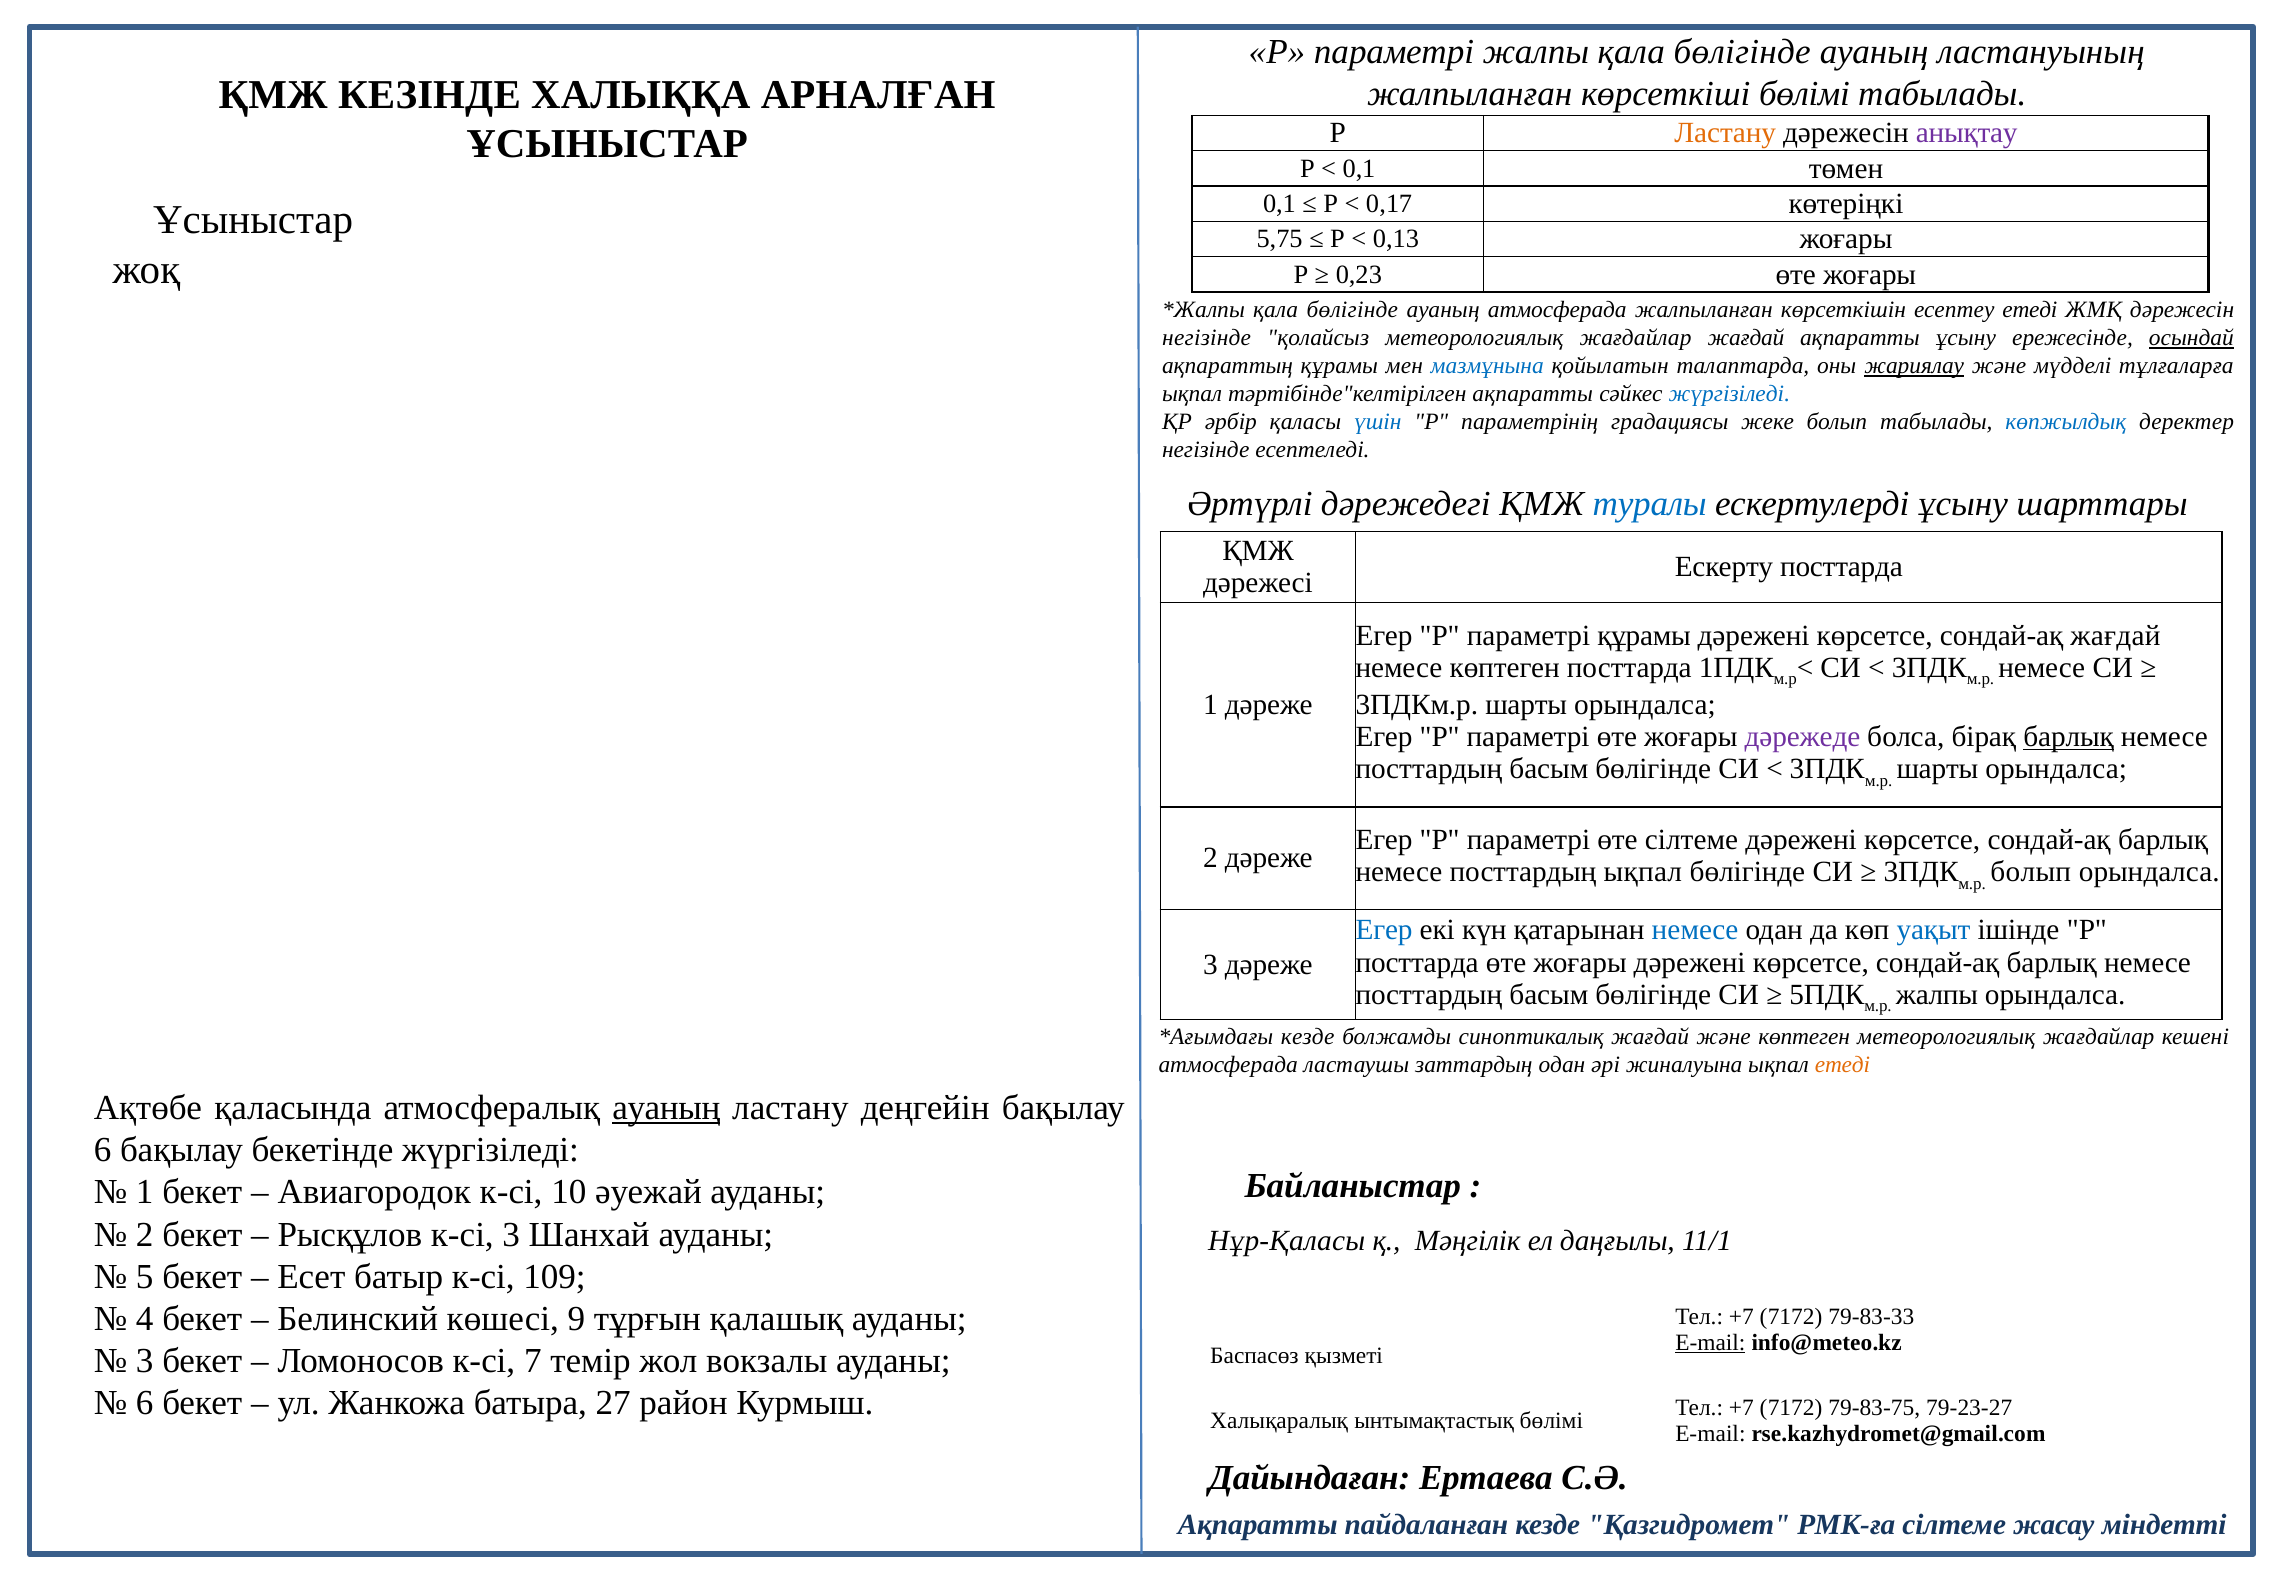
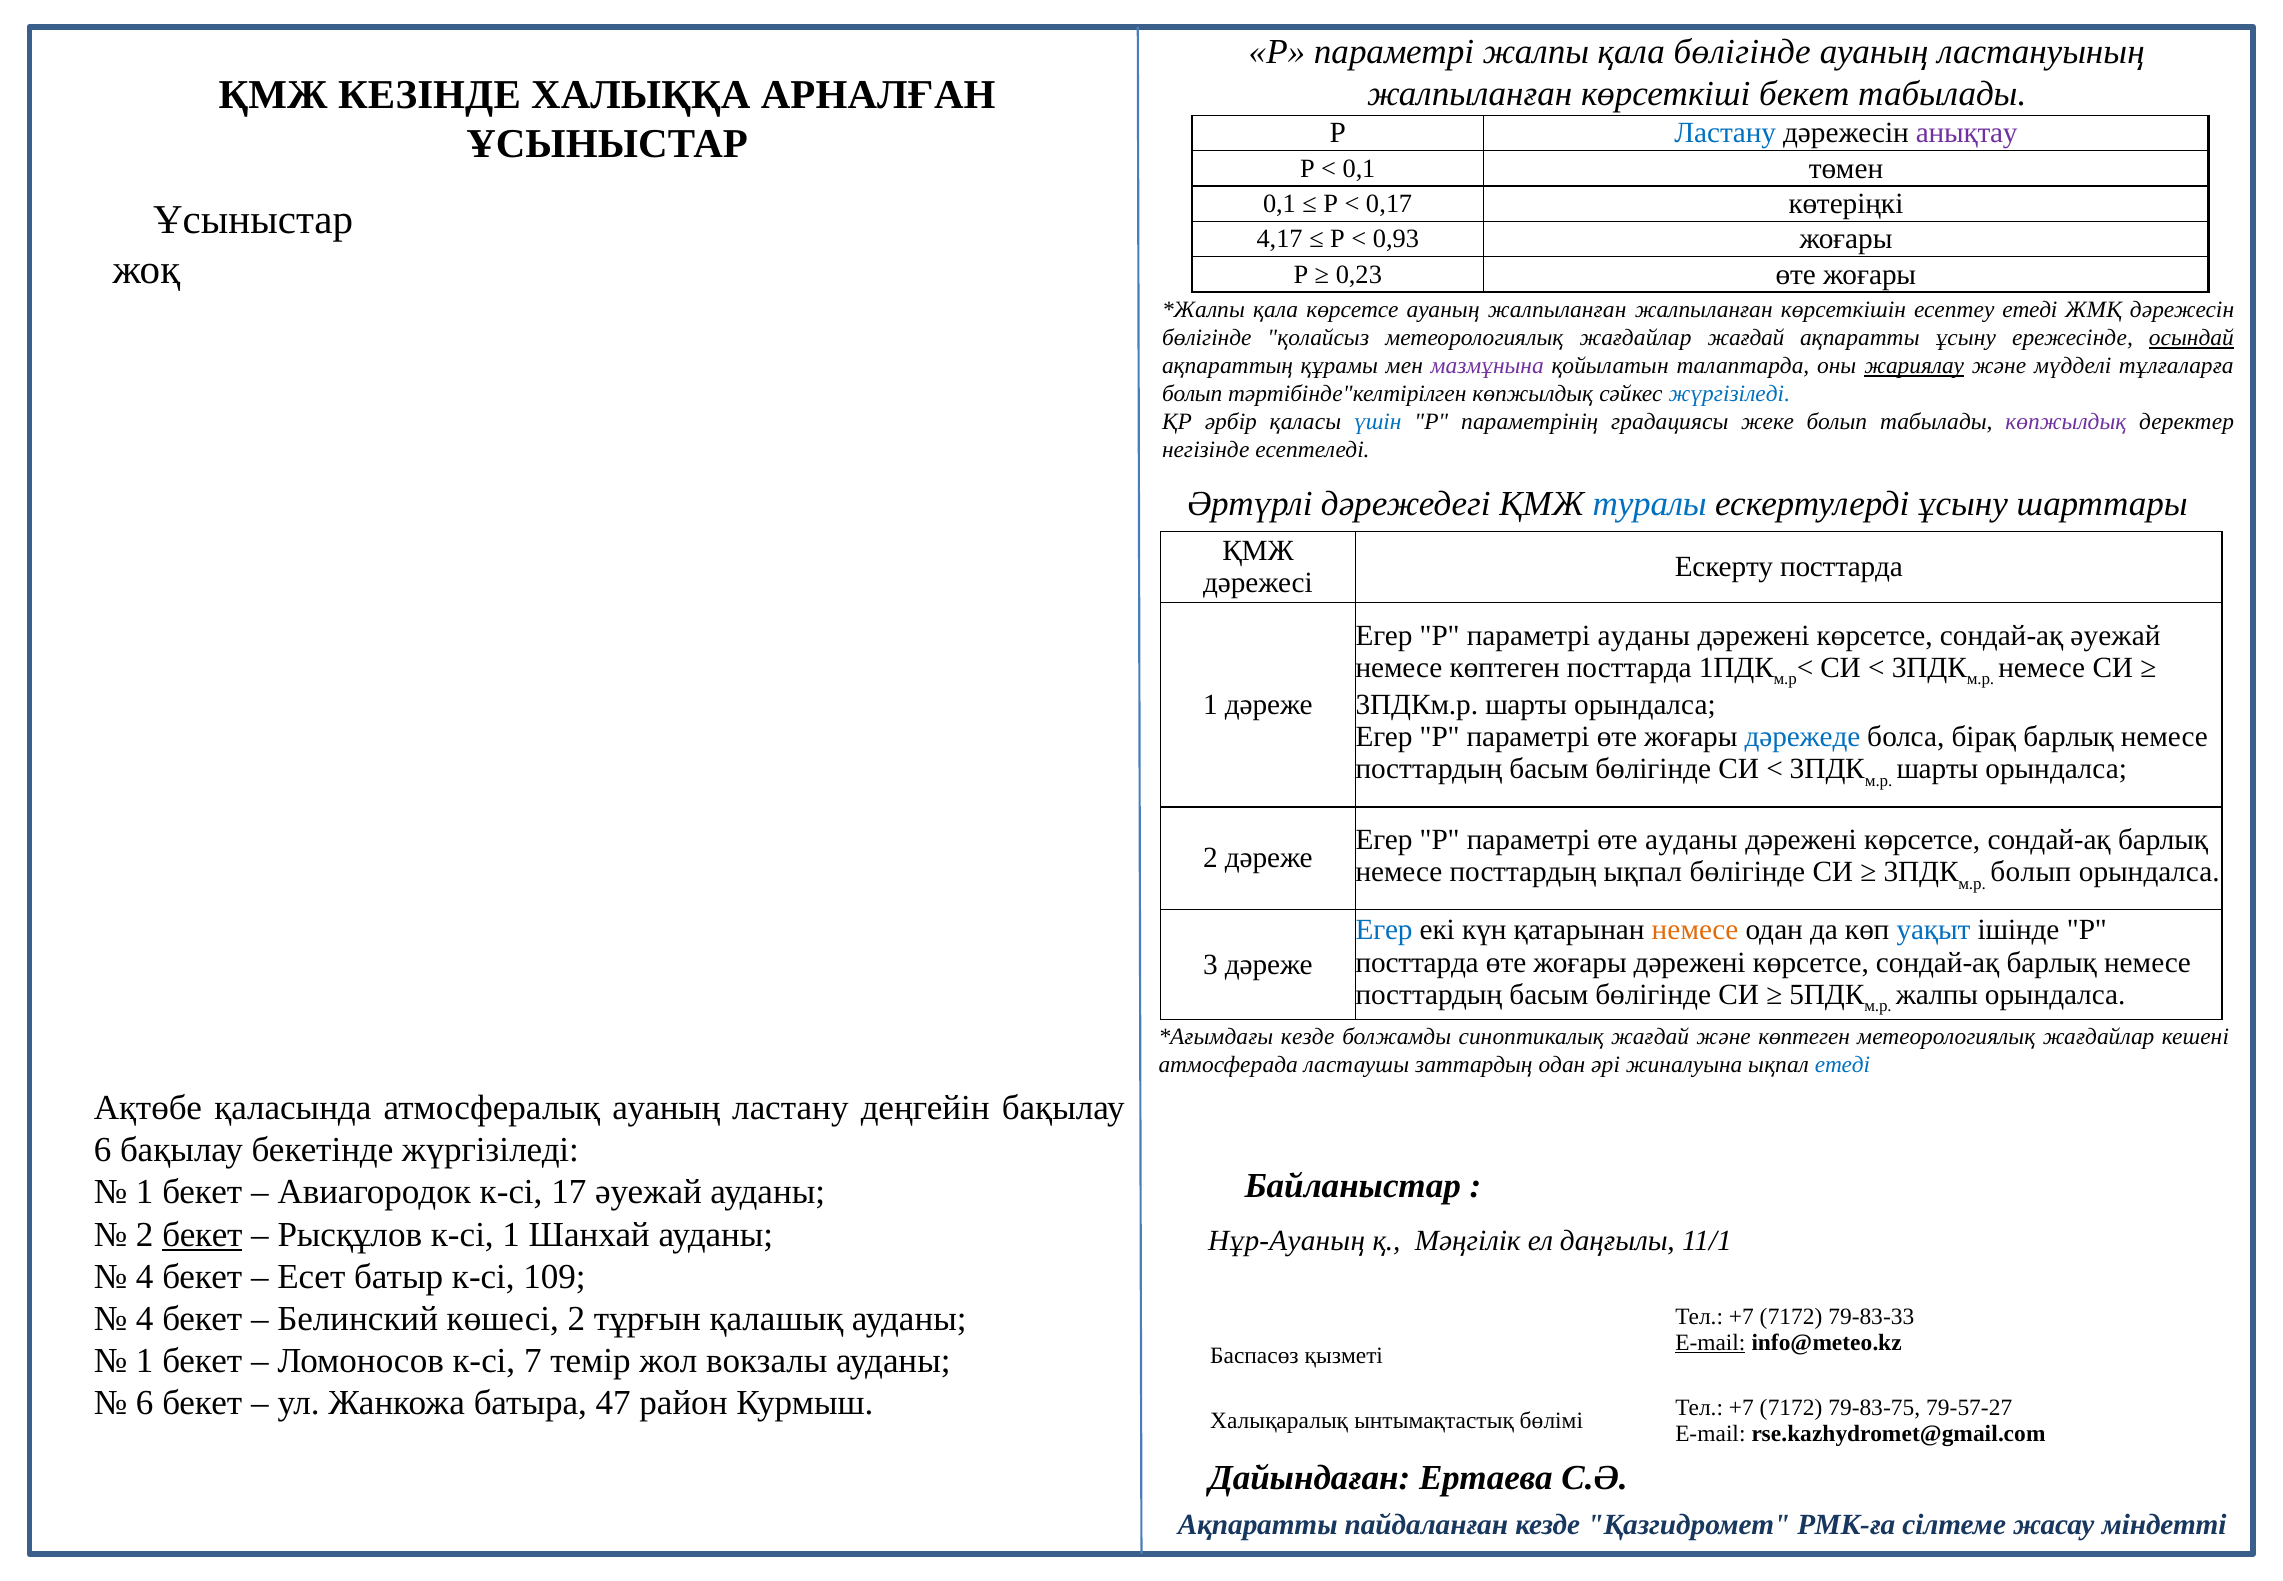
көрсеткіші бөлімі: бөлімі -> бекет (1804, 94)
Ластану colour: orange -> blue (1725, 133)
5,75: 5,75 -> 4,17 (1280, 239)
0,13: 0,13 -> 0,93 (1396, 239)
бөлігінде: бөлігінде -> көрсетсе (1352, 310)
ауаның атмосферада: атмосферада -> жалпыланған (1557, 310)
негізінде: негізінде -> бөлігінде (1207, 338)
мазмұнына colour: blue -> purple (1487, 366)
ықпал: ықпал -> болып (1192, 394)
тәртібінде"келтірілген ақпаратты: ақпаратты -> көпжылдық (1533, 394)
көпжылдық colour: blue -> purple (2066, 422)
параметрі құрамы: құрамы -> ауданы (1644, 635)
сондай-ақ жағдай: жағдай -> әуежай (2116, 635)
дәрежеде colour: purple -> blue (1802, 737)
барлық underline: present -> none (2069, 737)
өте сілтеме: сілтеме -> ауданы (1691, 840)
немесе colour: blue -> orange (1695, 930)
етеді colour: orange -> blue (1842, 1065)
ауаның underline: present -> none (666, 1108)
10: 10 -> 17 (569, 1192)
бекет underline: none -> present (202, 1234)
к-сі 3: 3 -> 1 (511, 1234)
Нұр-Қаласы: Нұр-Қаласы -> Нұр-Ауаның (1287, 1241)
5: 5 -> 4 (145, 1276)
көшесі 9: 9 -> 2 (576, 1318)
3: 3 -> 1 (145, 1361)
27: 27 -> 47 (613, 1403)
79-23-27: 79-23-27 -> 79-57-27 (1969, 1407)
